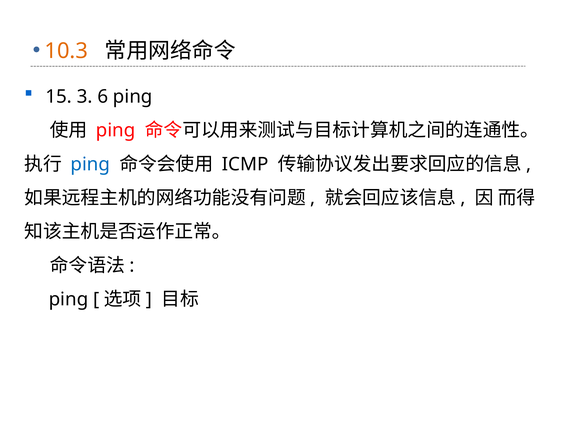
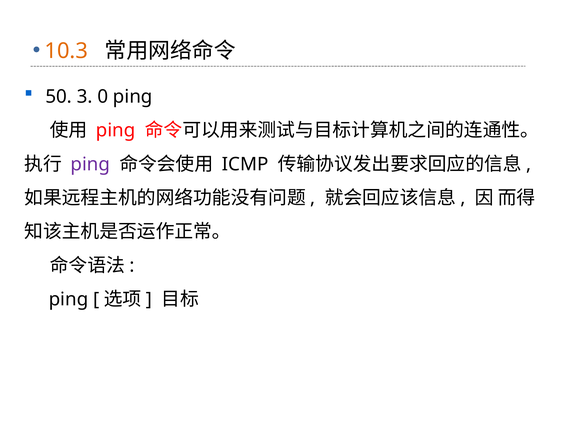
15: 15 -> 50 (59, 97)
6: 6 -> 0 (103, 97)
ping colour: blue -> purple (90, 164)
